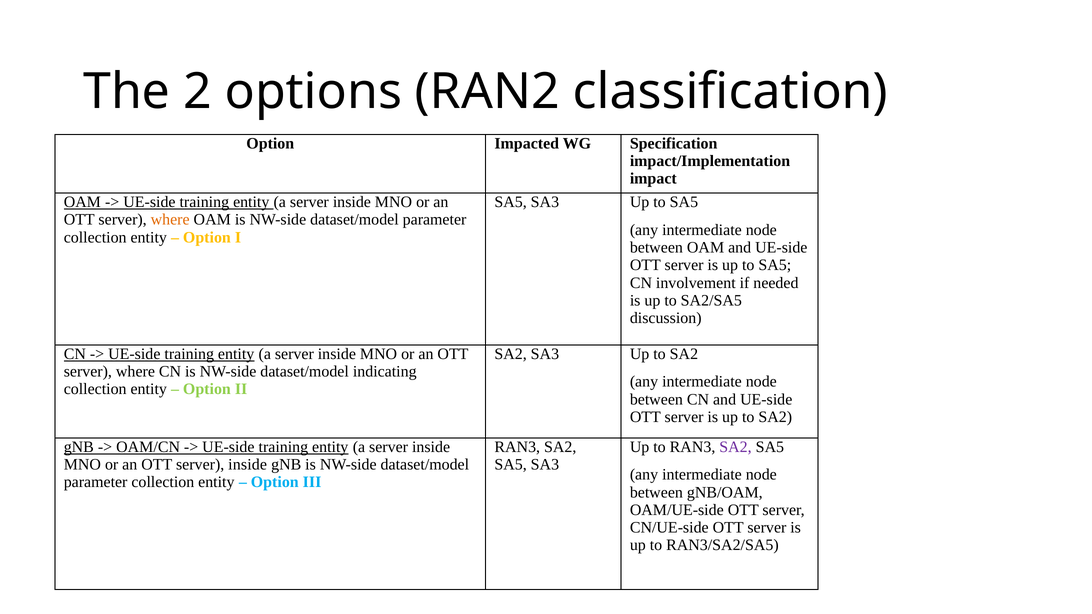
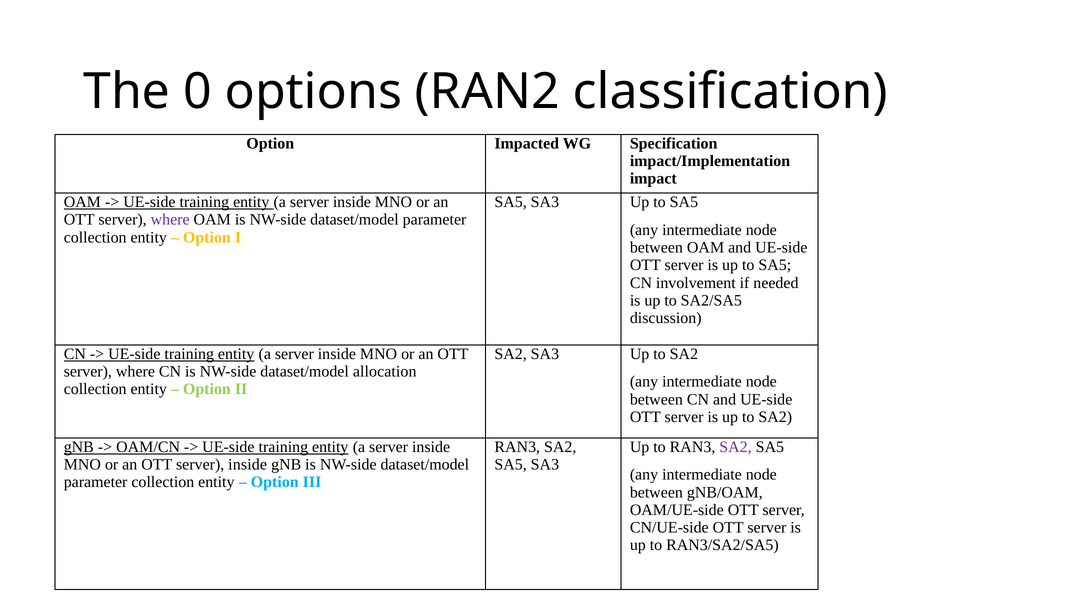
2: 2 -> 0 (198, 92)
where colour: orange -> purple (170, 220)
indicating: indicating -> allocation (385, 372)
